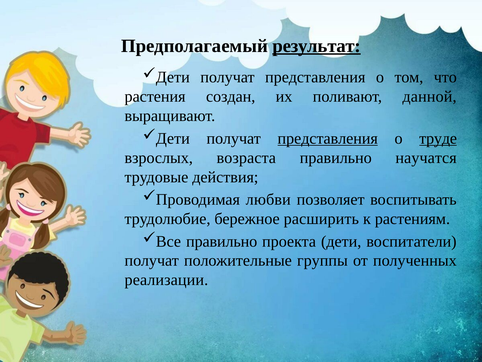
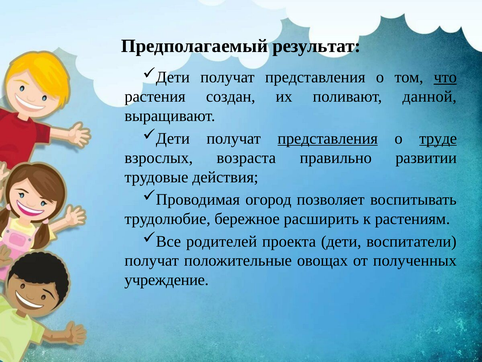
результат underline: present -> none (317, 46)
что underline: none -> present (445, 77)
научатся: научатся -> развитии (426, 158)
любви: любви -> огород (268, 199)
правильно: правильно -> родителей (222, 241)
группы: группы -> овощах (322, 260)
реализации: реализации -> учреждение (167, 280)
